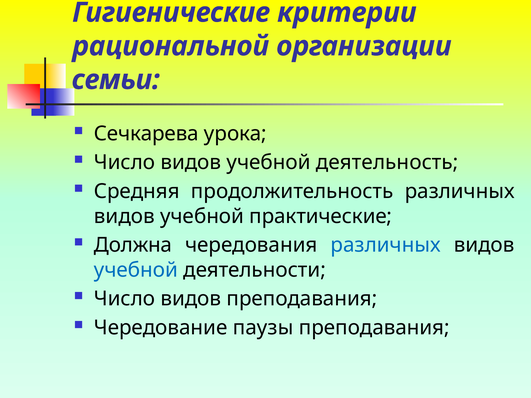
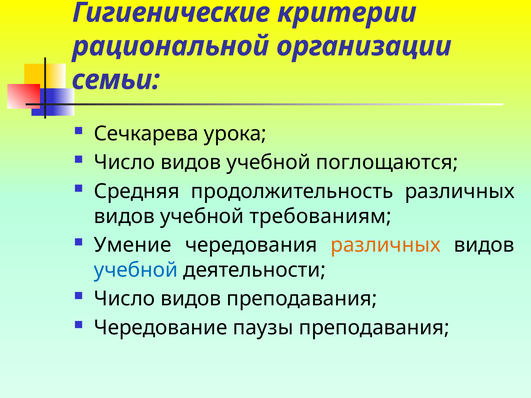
деятельность: деятельность -> поглощаются (387, 163)
практические: практические -> требованиям (321, 216)
Должна: Должна -> Умение (133, 245)
различных colour: blue -> orange (386, 245)
